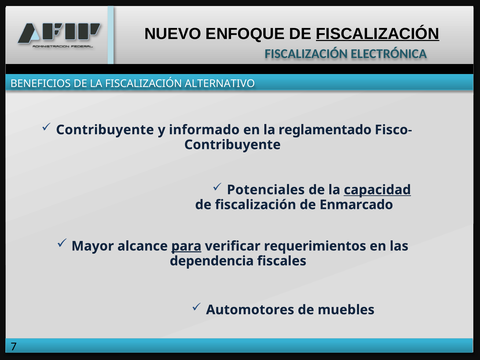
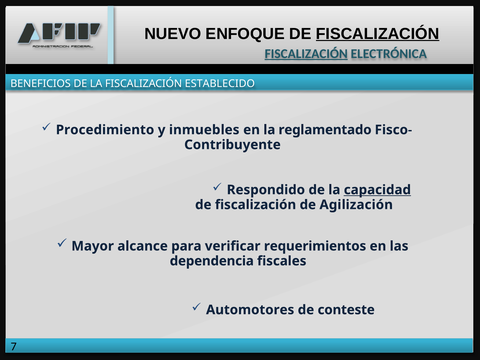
FISCALIZACIÓN underline: none -> present (306, 54)
ALTERNATIVO: ALTERNATIVO -> ESTABLECIDO (220, 84)
Contribuyente: Contribuyente -> Procedimiento (105, 130)
informado: informado -> inmuebles (204, 130)
Potenciales: Potenciales -> Respondido (266, 190)
Enmarcado: Enmarcado -> Agilización (356, 205)
para underline: present -> none (186, 246)
muebles: muebles -> conteste (346, 310)
